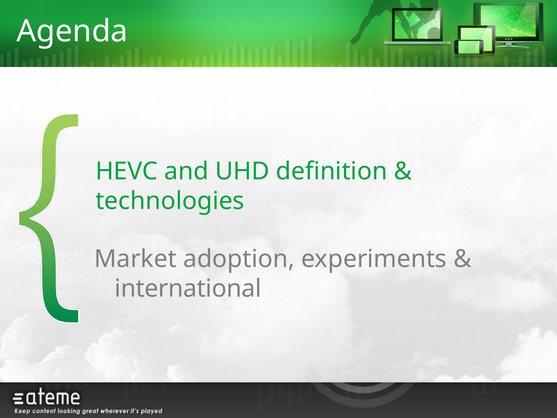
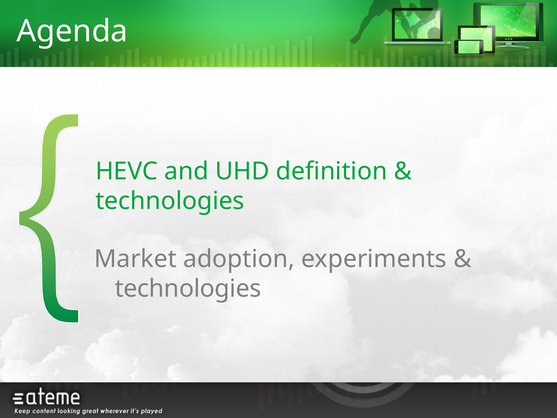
international: international -> technologies (188, 289)
